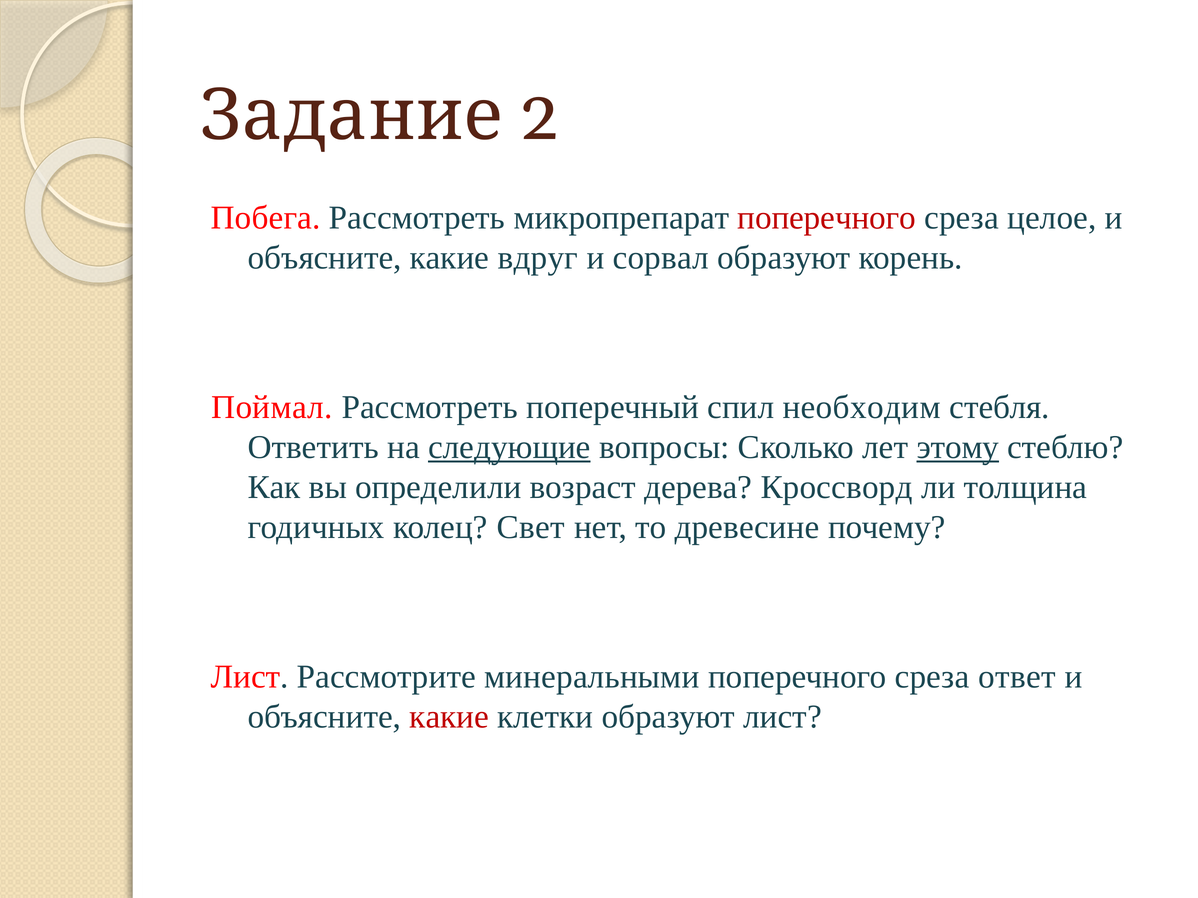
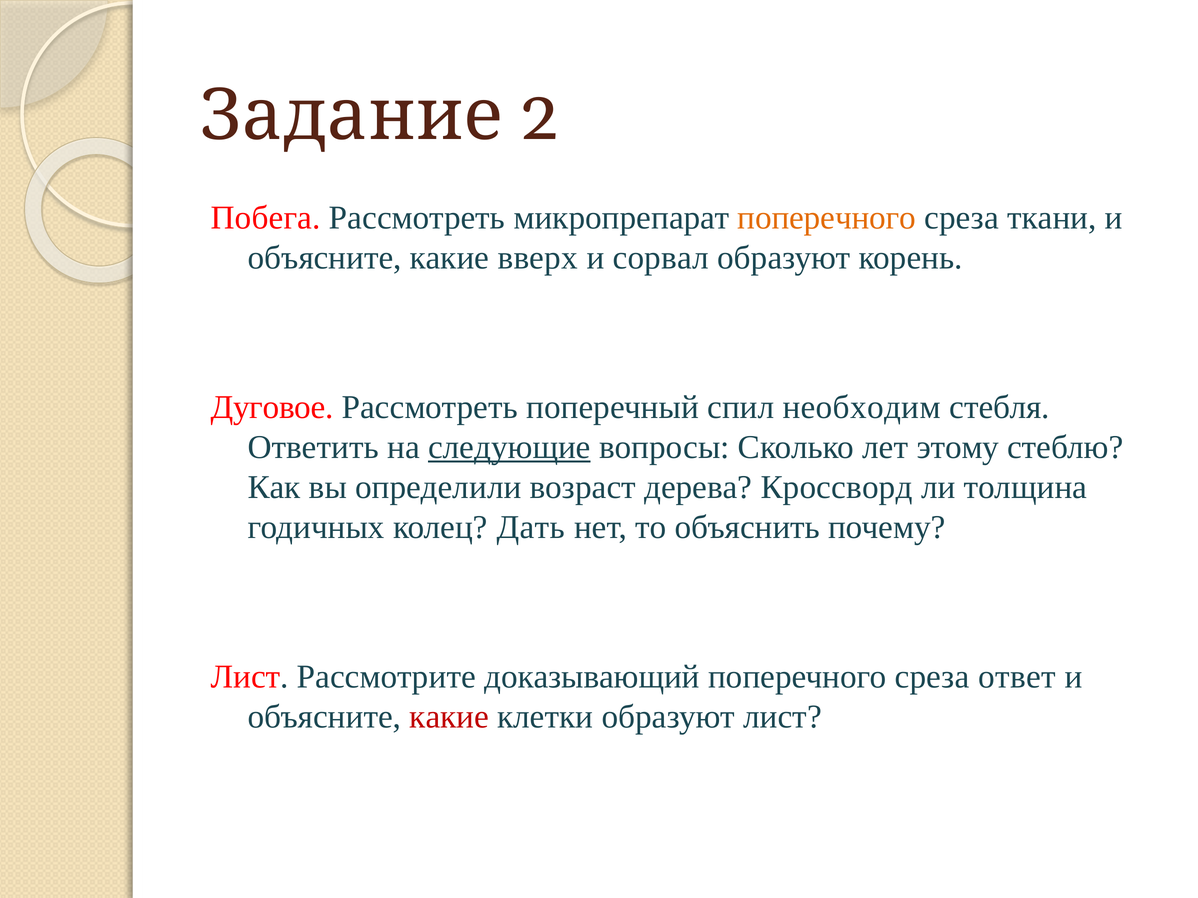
поперечного colour: red -> orange (827, 218)
целое: целое -> ткани (1052, 218)
вдруг: вдруг -> вверх (538, 258)
Поймал: Поймал -> Дуговое (272, 408)
этому underline: present -> none (958, 448)
Свет: Свет -> Дать (531, 528)
древесине: древесине -> объяснить (747, 528)
минеральными: минеральными -> доказывающий (592, 677)
